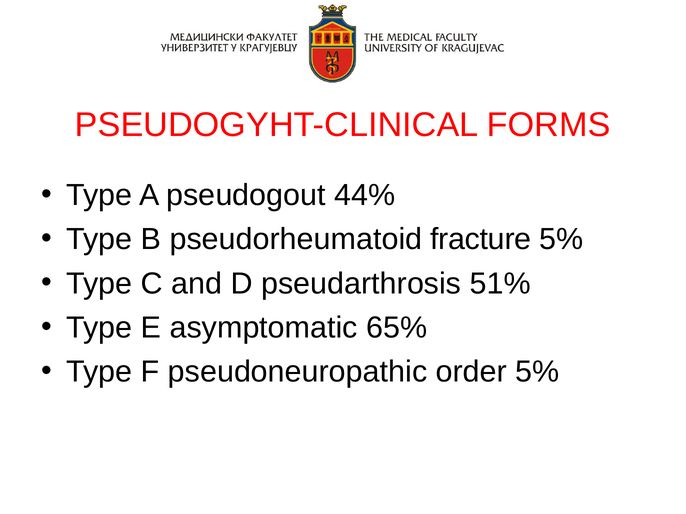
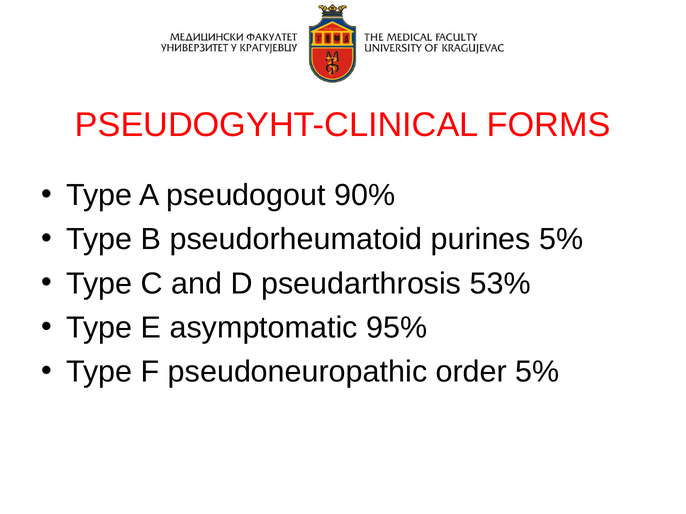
44%: 44% -> 90% (365, 195)
fracture: fracture -> purines (481, 240)
51%: 51% -> 53% (500, 284)
65%: 65% -> 95% (397, 328)
